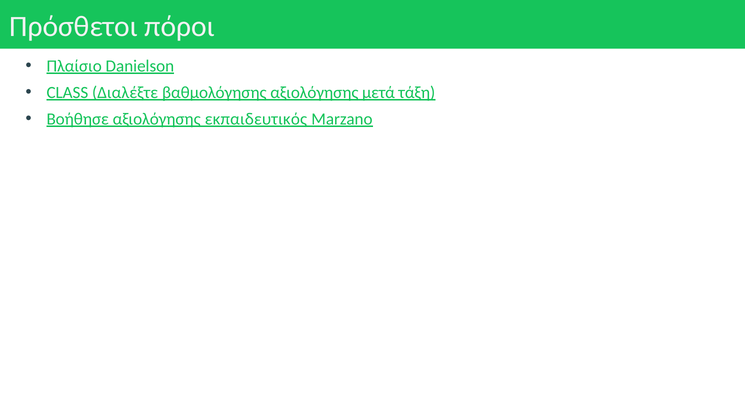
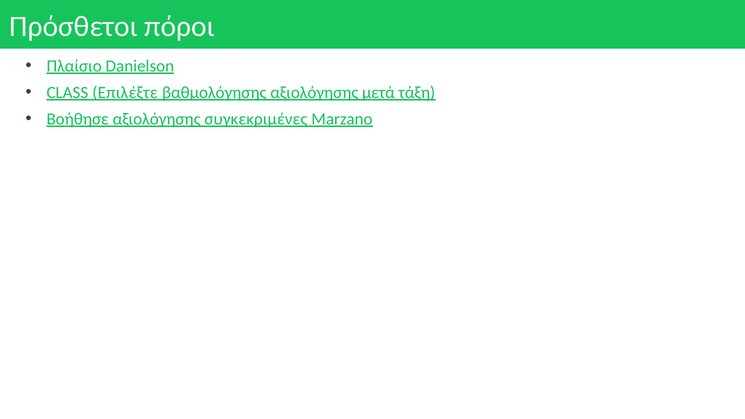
Διαλέξτε: Διαλέξτε -> Επιλέξτε (125, 92)
εκπαιδευτικός: εκπαιδευτικός -> συγκεκριμένες (256, 119)
